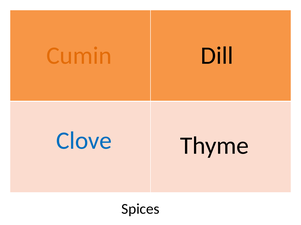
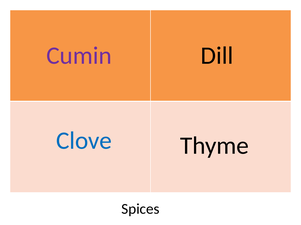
Cumin colour: orange -> purple (79, 56)
